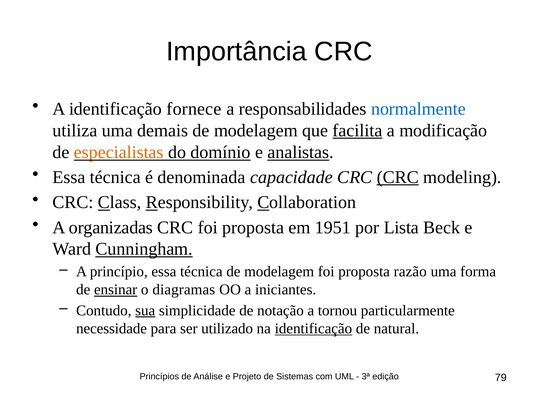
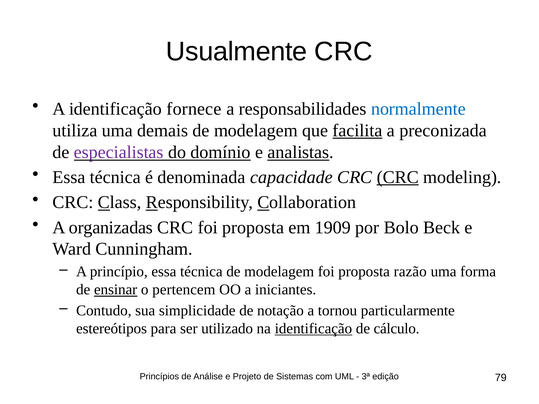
Importância: Importância -> Usualmente (237, 52)
modificação: modificação -> preconizada (443, 131)
especialistas colour: orange -> purple (119, 152)
1951: 1951 -> 1909 (333, 228)
Lista: Lista -> Bolo (401, 228)
Cunningham underline: present -> none (144, 249)
diagramas: diagramas -> pertencem (184, 290)
sua underline: present -> none (145, 311)
necessidade: necessidade -> estereótipos (112, 329)
natural: natural -> cálculo (397, 329)
